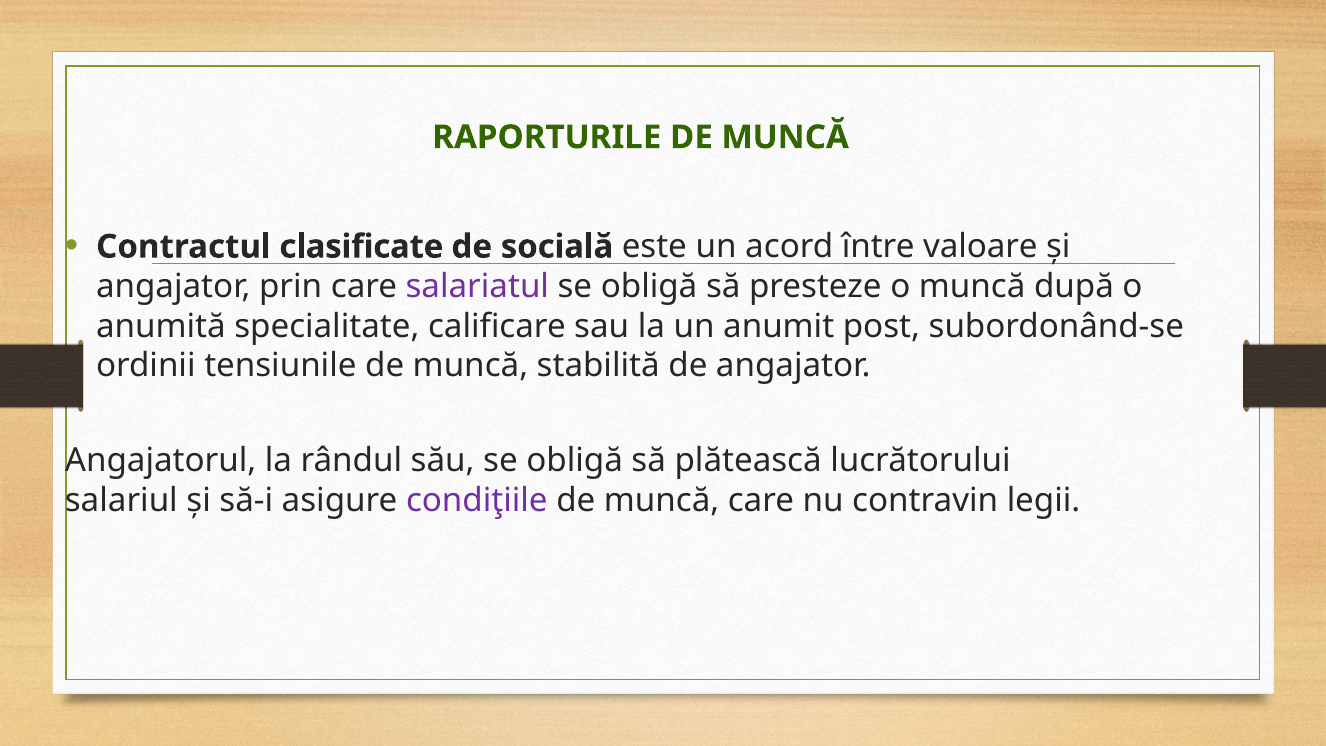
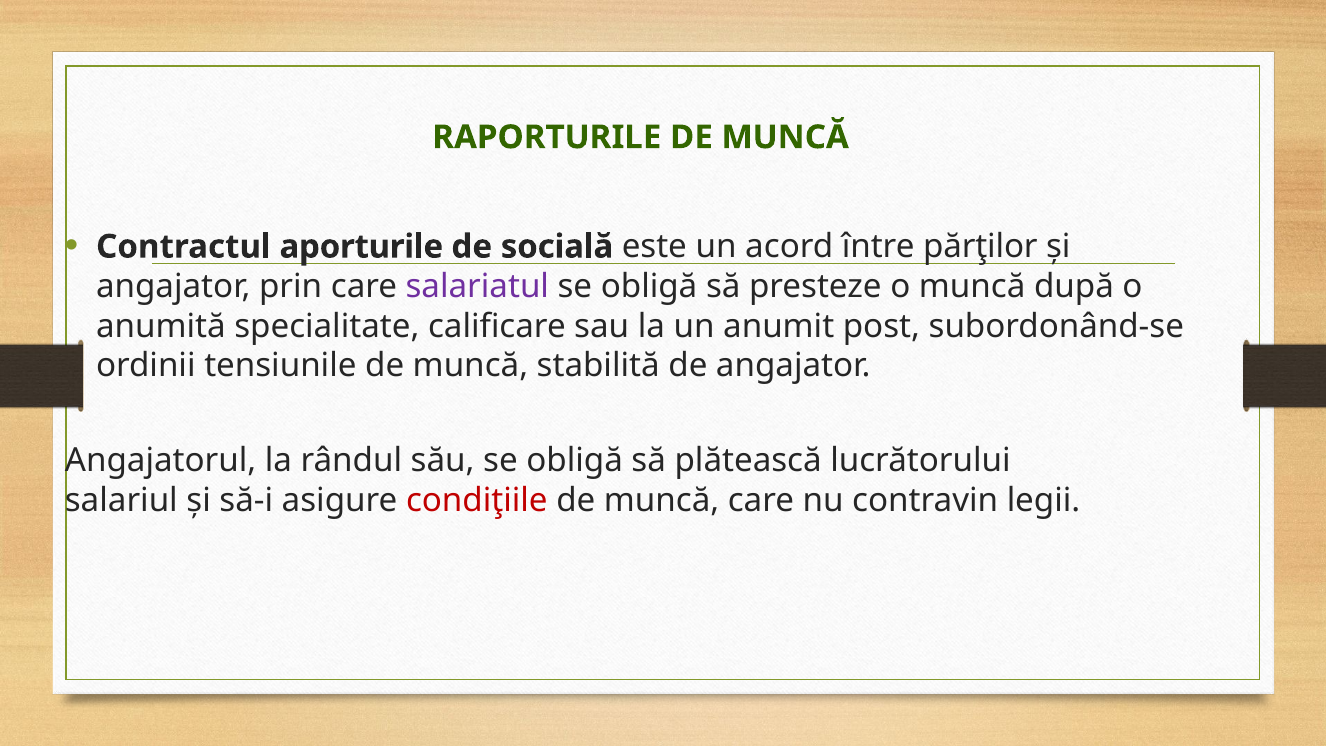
clasificate: clasificate -> aporturile (361, 247)
valoare: valoare -> părţilor (980, 247)
condiţiile colour: purple -> red (477, 500)
